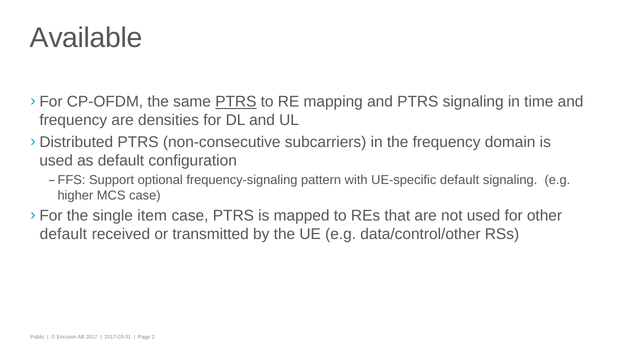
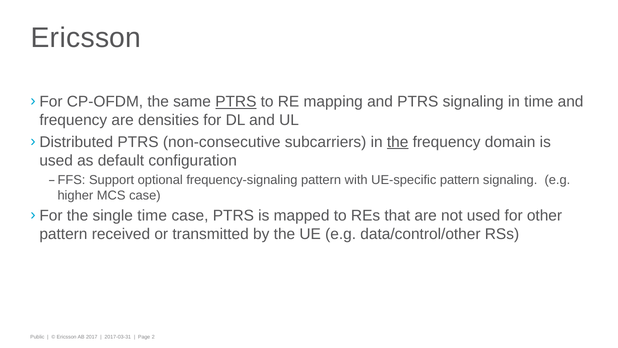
Available: Available -> Ericsson (86, 38)
the underline: none -> present (398, 142)
UE-specific default: default -> pattern (460, 180)
single item: item -> time (152, 215)
default: default -> pattern (63, 234)
